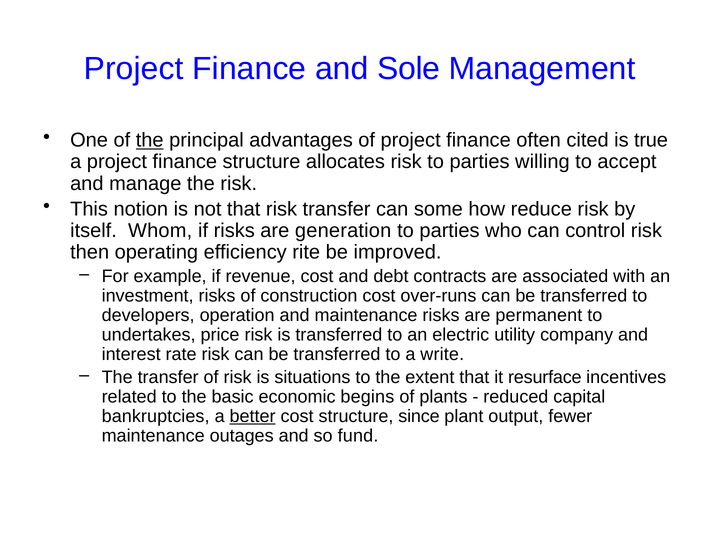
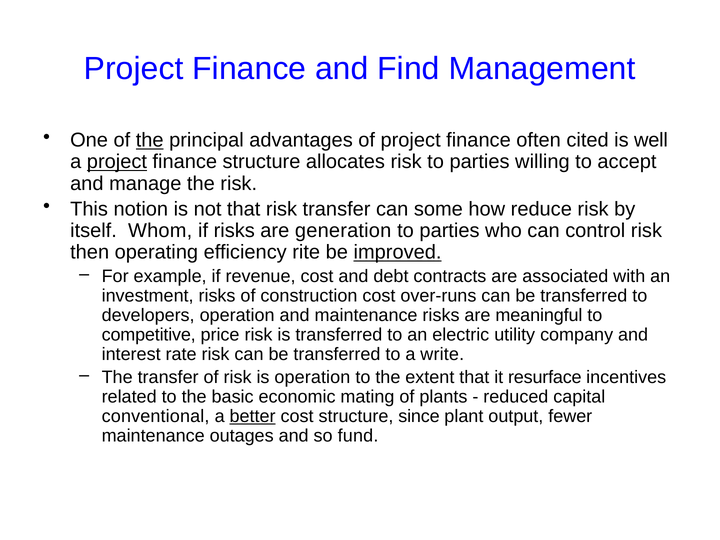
Sole: Sole -> Find (409, 69)
true: true -> well (651, 140)
project underline: none -> present (117, 162)
improved underline: none -> present (398, 252)
permanent: permanent -> meaningful (539, 315)
undertakes: undertakes -> competitive (149, 335)
is situations: situations -> operation (312, 377)
begins: begins -> mating (367, 397)
bankruptcies: bankruptcies -> conventional (156, 416)
